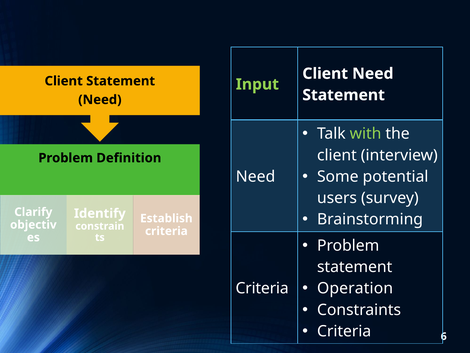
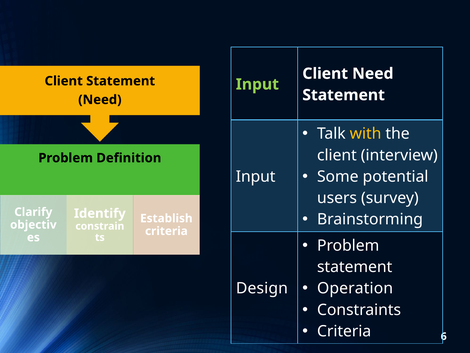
with colour: light green -> yellow (366, 134)
Need: Need -> Input (256, 176)
Criteria: Criteria -> Design (262, 288)
